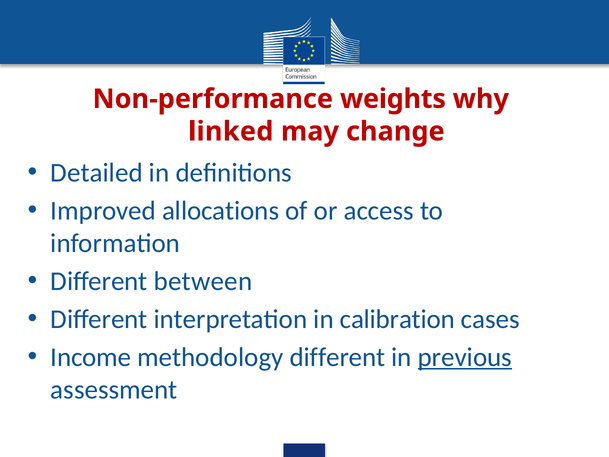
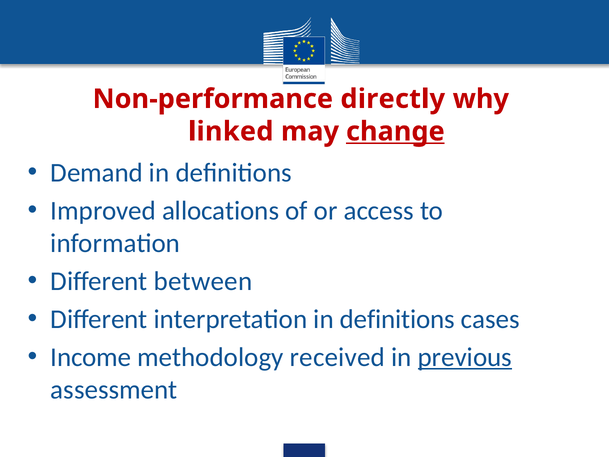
weights: weights -> directly (393, 99)
change underline: none -> present (395, 131)
Detailed: Detailed -> Demand (97, 173)
interpretation in calibration: calibration -> definitions (397, 319)
methodology different: different -> received (337, 357)
